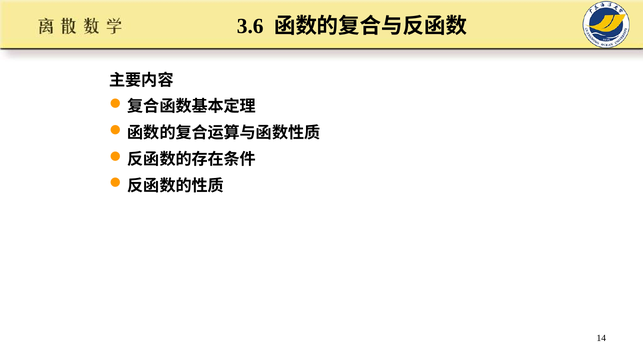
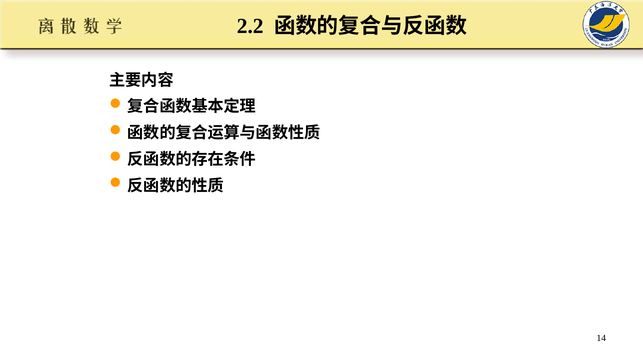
3.6: 3.6 -> 2.2 (250, 26)
